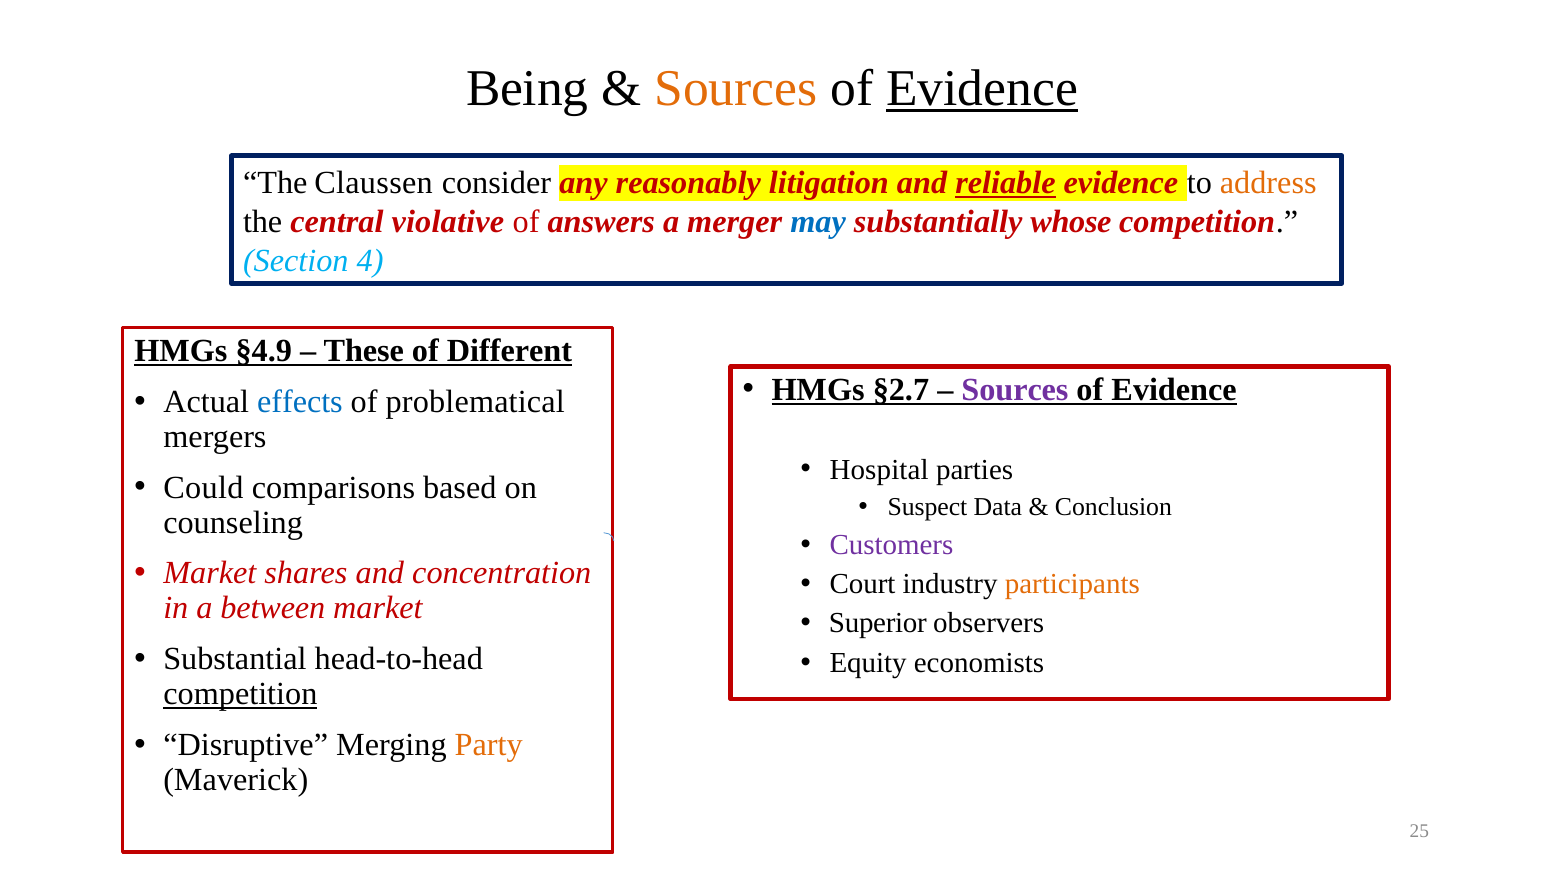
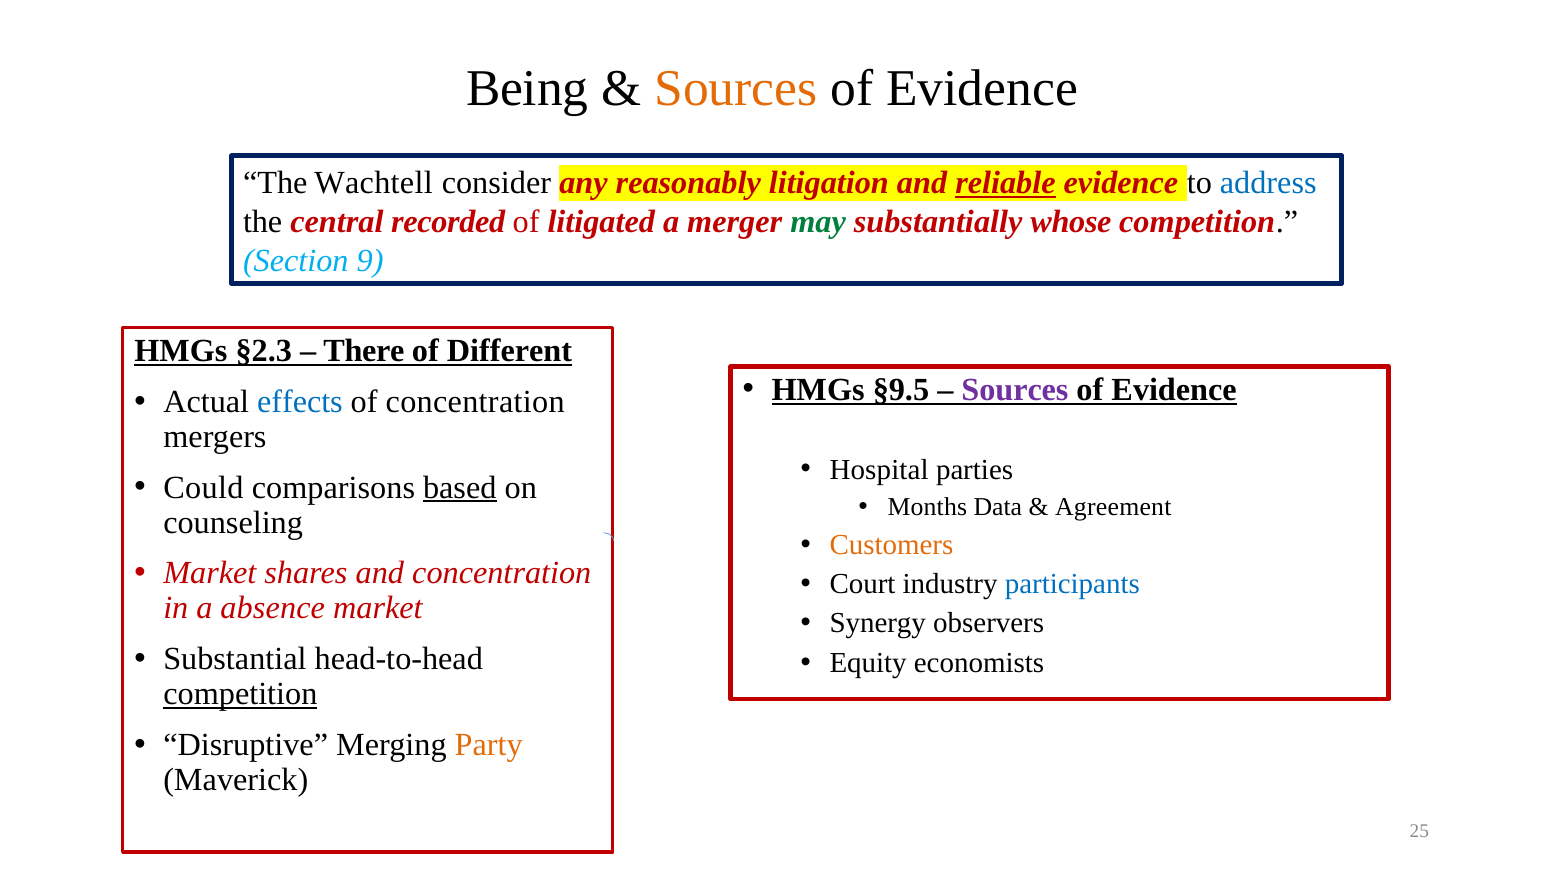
Evidence underline: present -> none (982, 88)
Claussen: Claussen -> Wachtell (374, 183)
address colour: orange -> blue (1268, 183)
violative: violative -> recorded (448, 222)
answers: answers -> litigated (601, 222)
may colour: blue -> green (818, 222)
4: 4 -> 9 (370, 261)
§4.9: §4.9 -> §2.3 (264, 351)
These: These -> There (364, 351)
§2.7: §2.7 -> §9.5 (901, 390)
of problematical: problematical -> concentration (475, 402)
based underline: none -> present (460, 488)
Suspect: Suspect -> Months (927, 507)
Conclusion: Conclusion -> Agreement (1113, 507)
Customers colour: purple -> orange (891, 545)
participants colour: orange -> blue (1072, 584)
between: between -> absence (273, 608)
Superior: Superior -> Synergy (878, 624)
